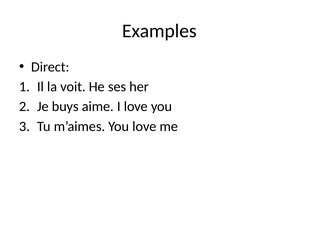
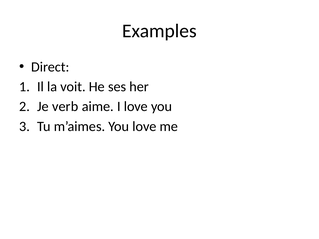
buys: buys -> verb (65, 107)
